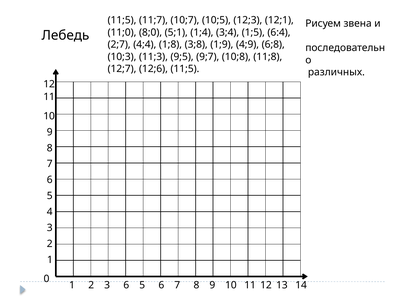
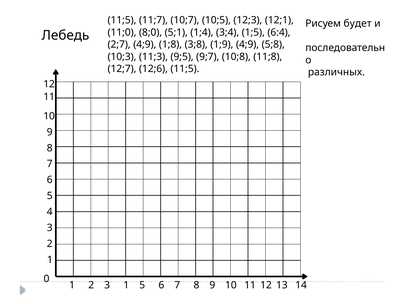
звена: звена -> будет (358, 23)
2;7 4;4: 4;4 -> 4;9 (145, 45)
6;8: 6;8 -> 5;8 (273, 45)
3 6: 6 -> 1 (126, 285)
